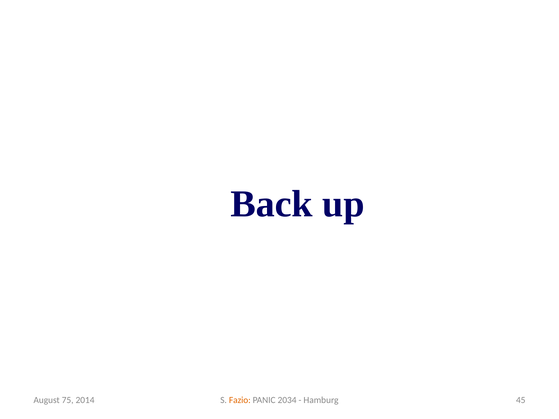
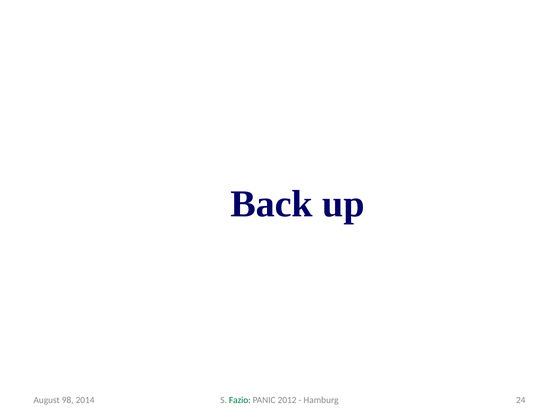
Fazio colour: orange -> green (240, 400)
2034: 2034 -> 2012 (287, 400)
45: 45 -> 24 (521, 400)
75: 75 -> 98 (68, 400)
